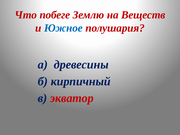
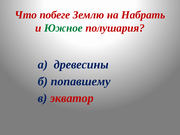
Веществ: Веществ -> Набрать (143, 15)
Южное colour: blue -> green (63, 28)
кирпичный: кирпичный -> попавшему (81, 81)
